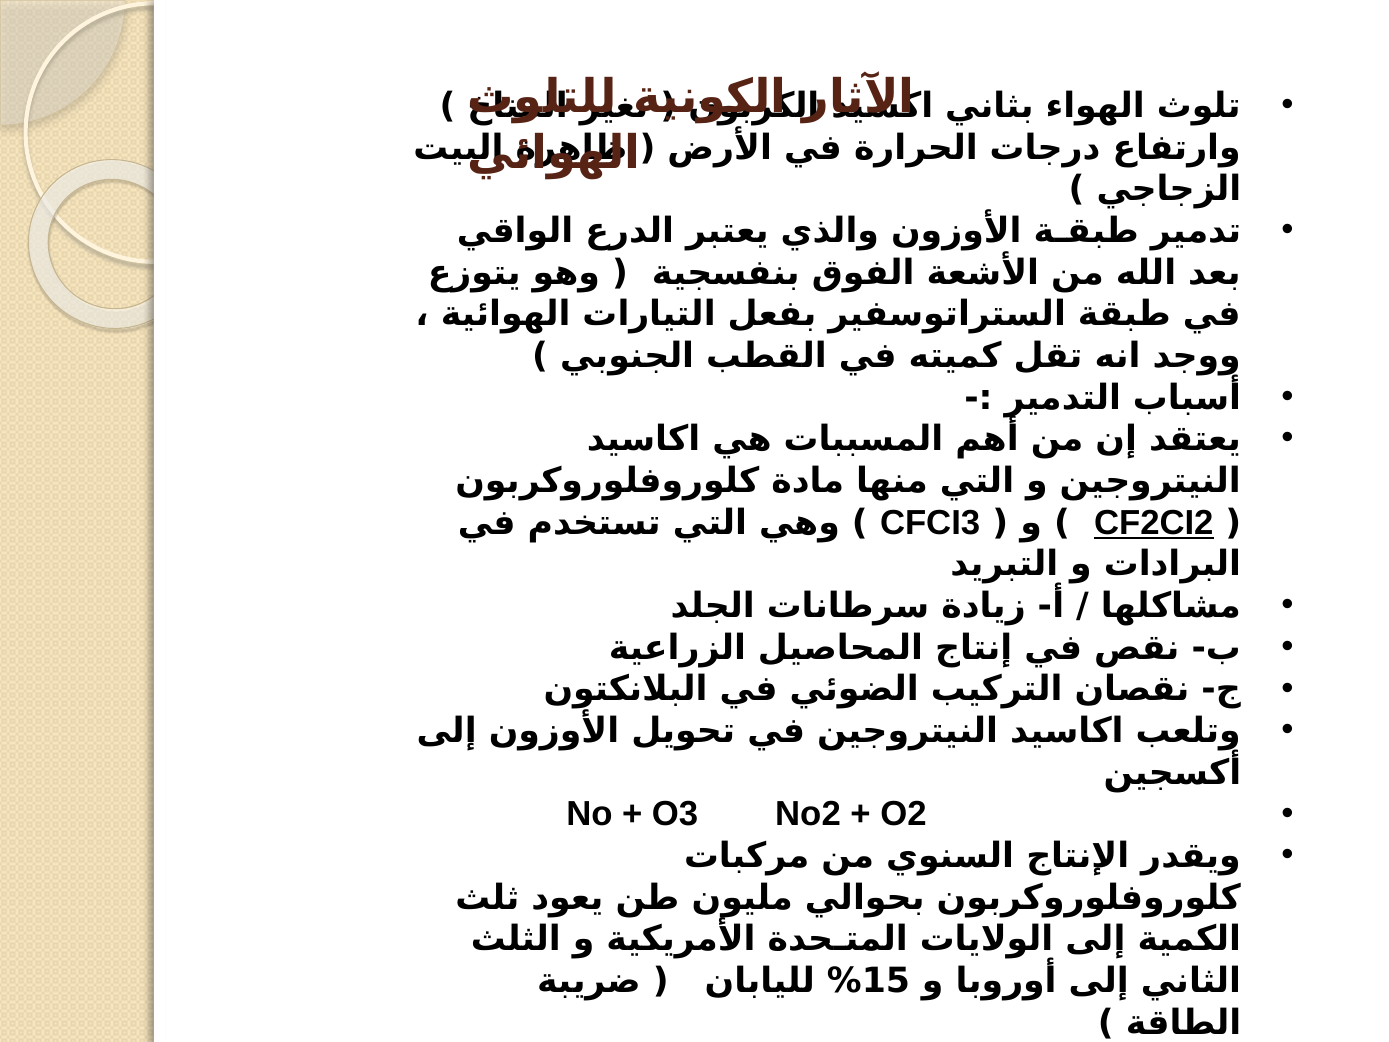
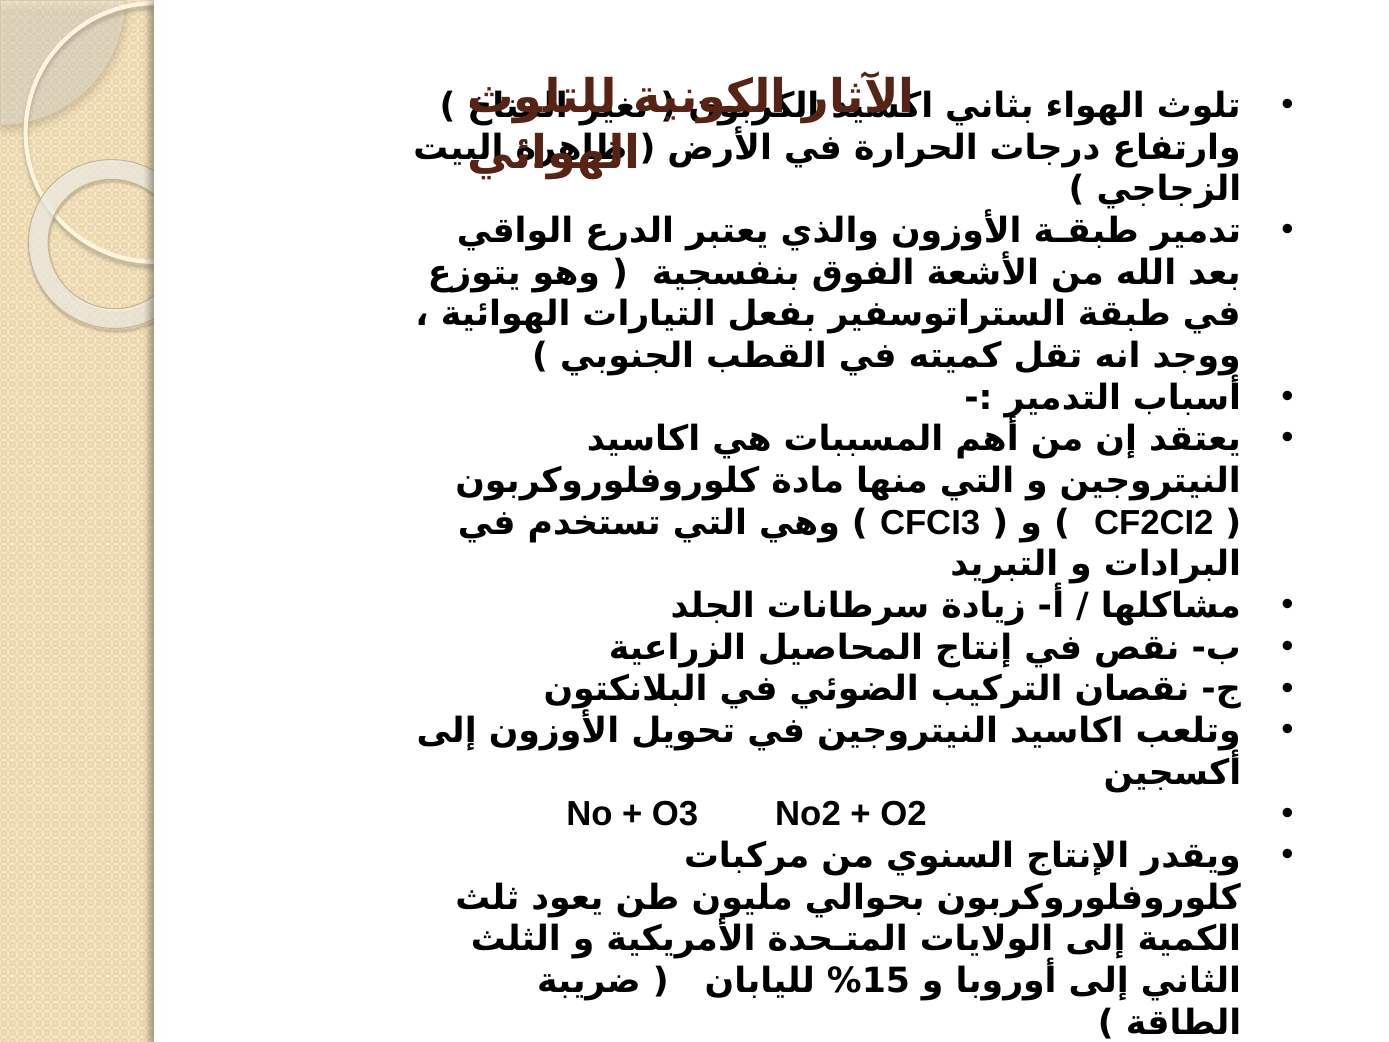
CF2CI2 underline: present -> none (1154, 523)
